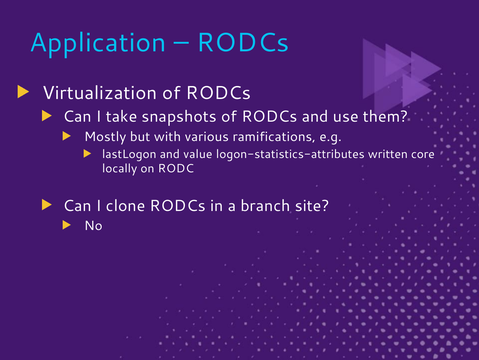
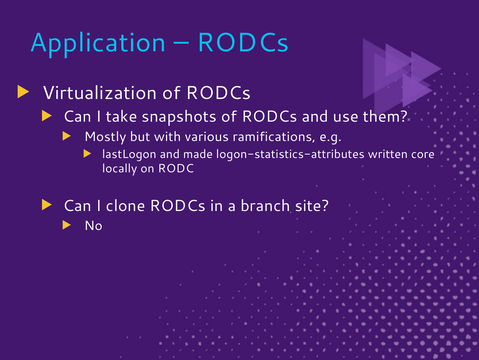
value: value -> made (198, 154)
